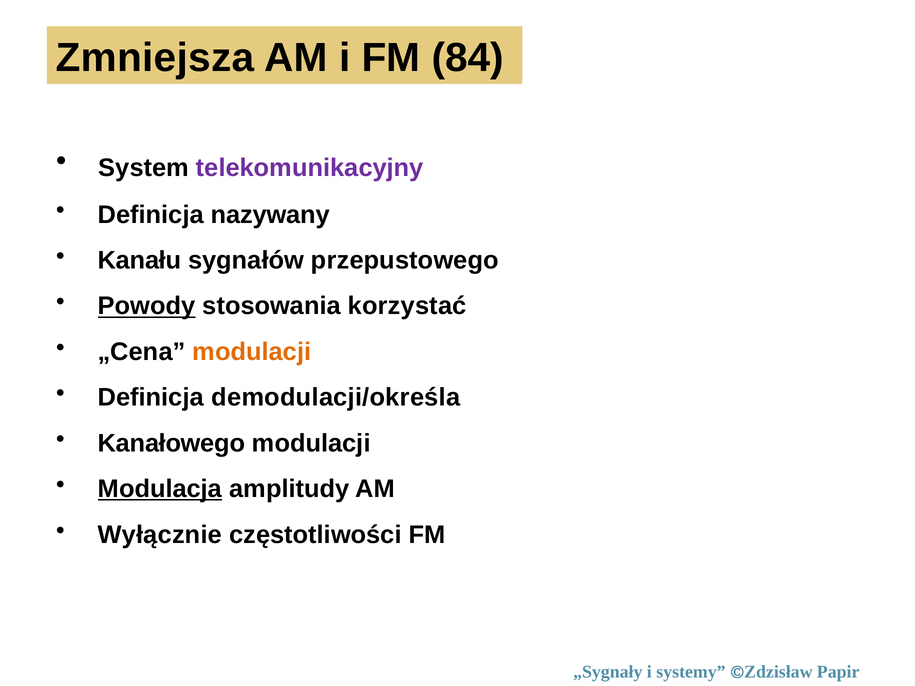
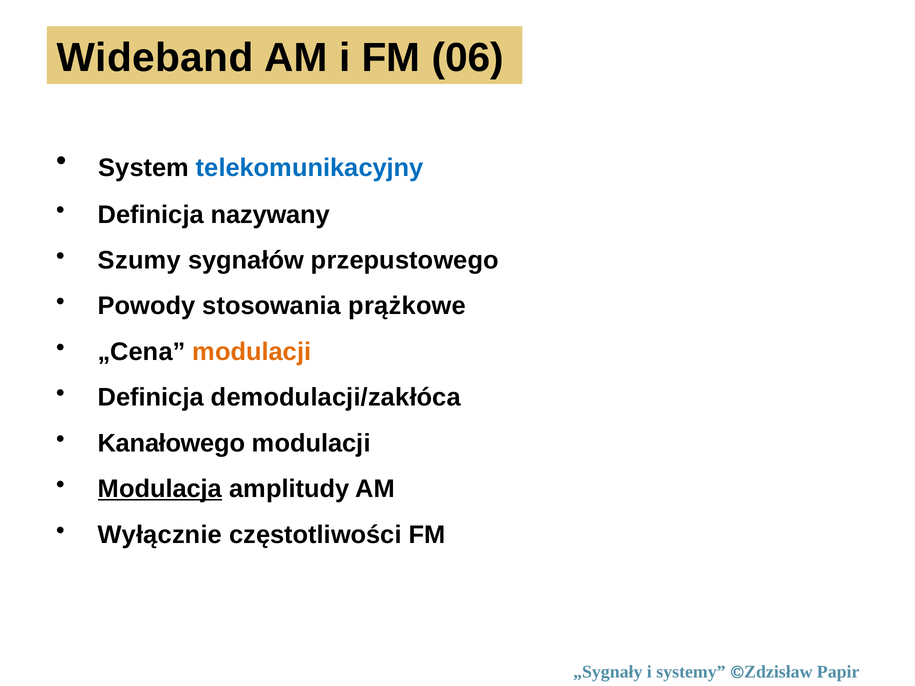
Zmniejsza: Zmniejsza -> Wideband (155, 58)
84: 84 -> 06 (468, 58)
telekomunikacyjny colour: purple -> blue (310, 168)
Kanału: Kanału -> Szumy (139, 260)
Powody underline: present -> none (147, 306)
korzystać: korzystać -> prążkowe (407, 306)
demodulacji/określa: demodulacji/określa -> demodulacji/zakłóca (336, 398)
